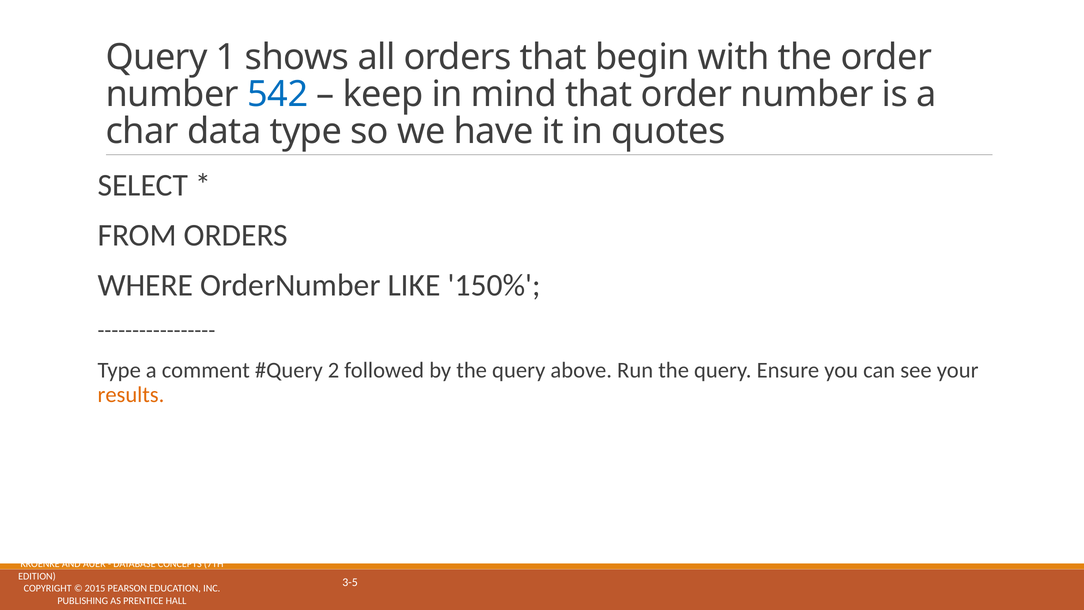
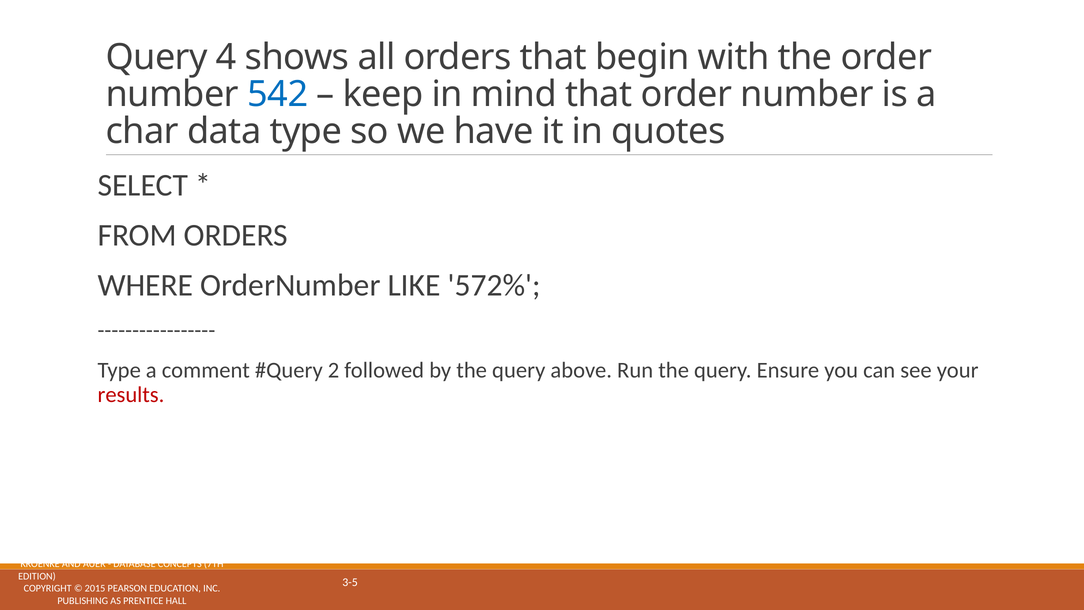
1: 1 -> 4 (226, 57)
150%: 150% -> 572% (494, 285)
results colour: orange -> red (131, 395)
